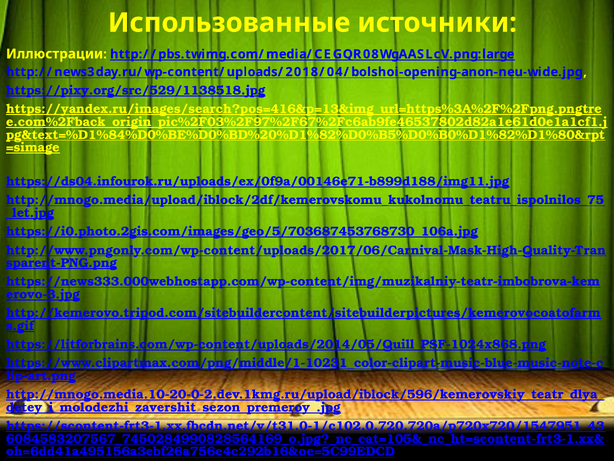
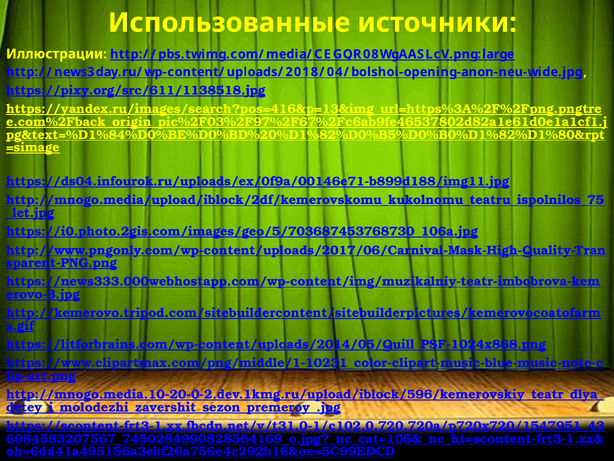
https://pixy.org/src/529/1138518.jpg: https://pixy.org/src/529/1138518.jpg -> https://pixy.org/src/611/1138518.jpg (136, 90)
